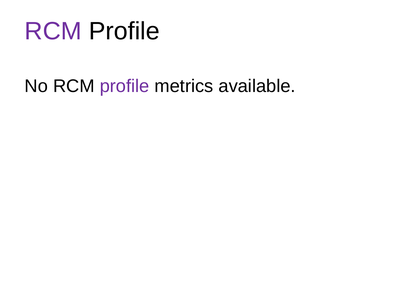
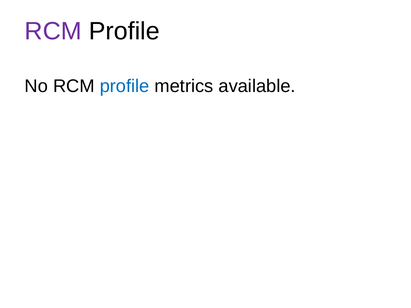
profile colour: purple -> blue (125, 86)
